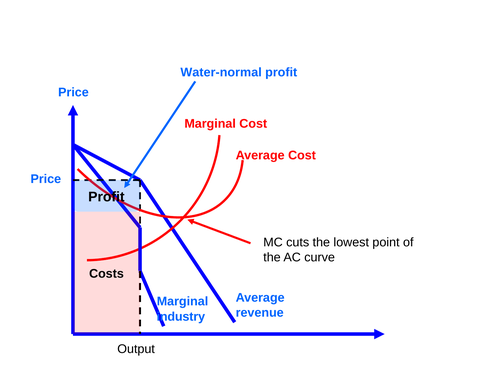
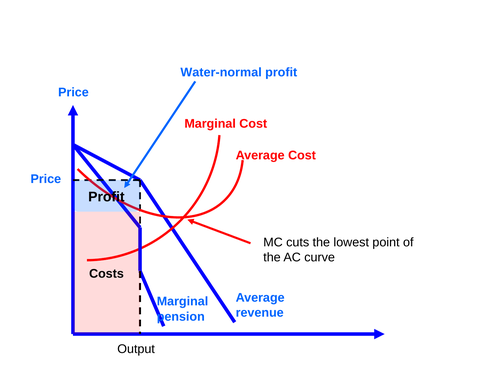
industry: industry -> pension (181, 316)
